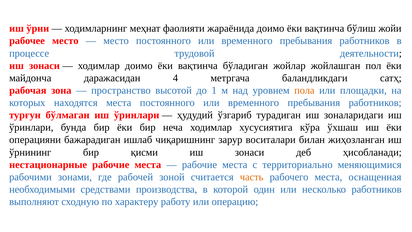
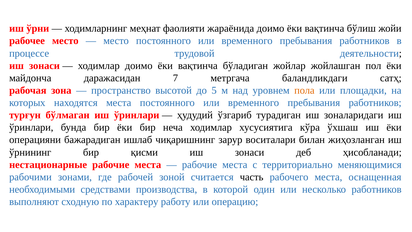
4: 4 -> 7 (175, 78)
1: 1 -> 5 (214, 90)
часть colour: orange -> black (252, 177)
